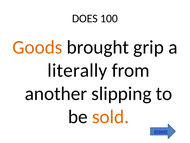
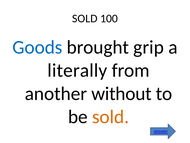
DOES: DOES -> SOLD (85, 18)
Goods colour: orange -> blue (37, 47)
slipping: slipping -> without (122, 93)
